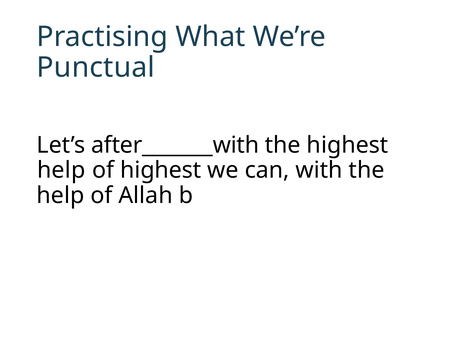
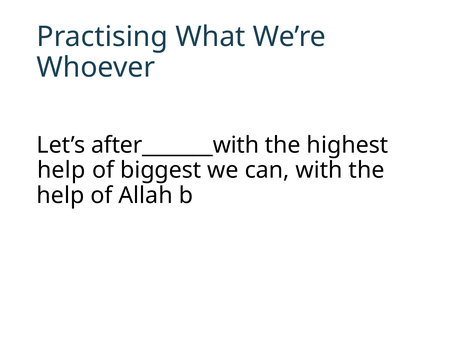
Punctual: Punctual -> Whoever (96, 67)
of highest: highest -> biggest (161, 170)
